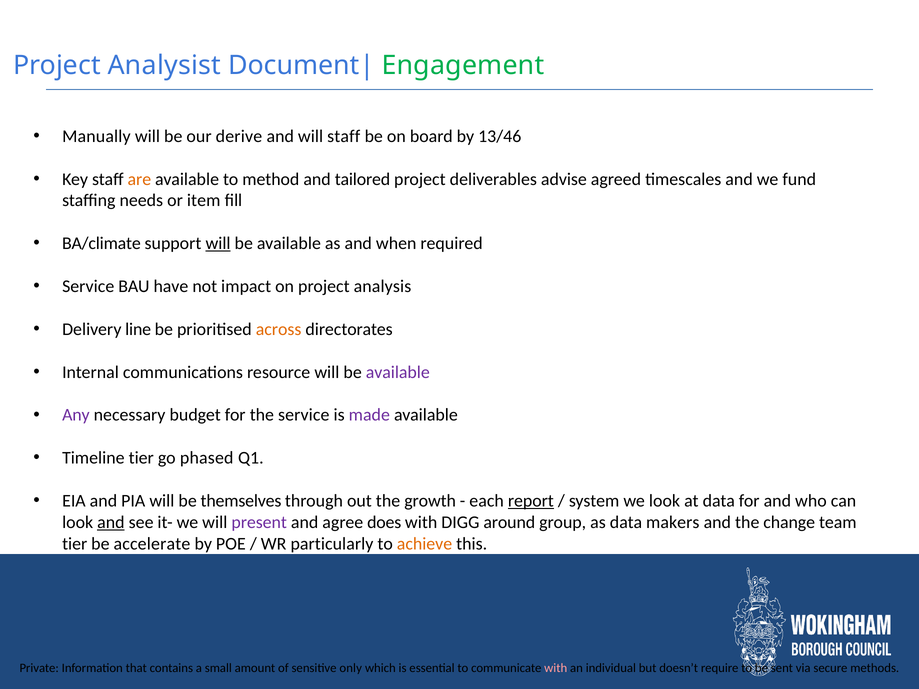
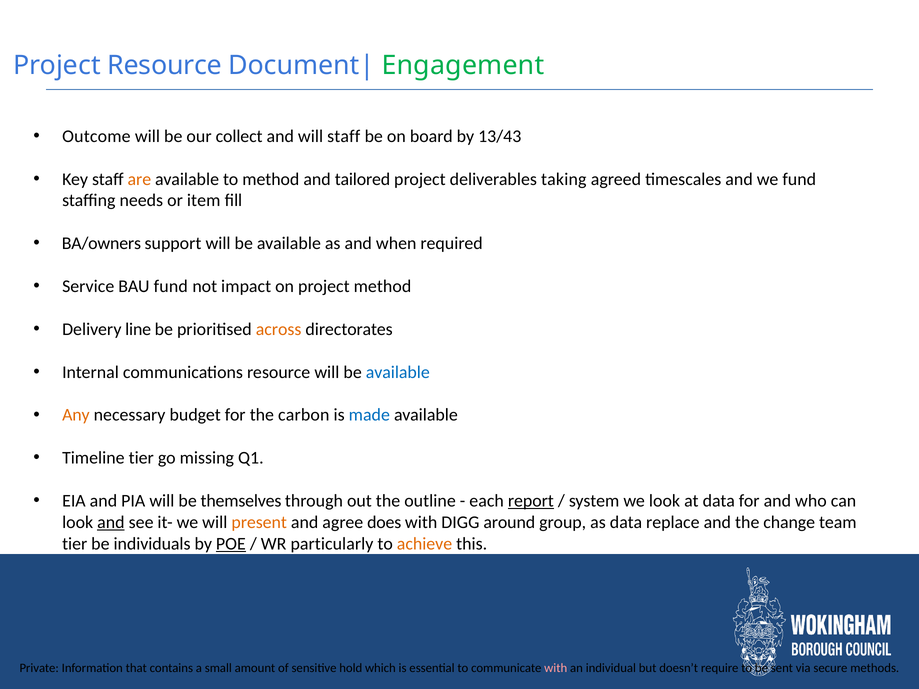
Project Analysist: Analysist -> Resource (165, 66)
Manually: Manually -> Outcome (96, 136)
derive: derive -> collect (239, 136)
13/46: 13/46 -> 13/43 (500, 136)
advise: advise -> taking (564, 179)
BA/climate: BA/climate -> BA/owners (101, 244)
will underline: present -> none (218, 244)
BAU have: have -> fund (171, 286)
project analysis: analysis -> method (382, 286)
available colour: purple -> blue (398, 372)
Any colour: purple -> orange (76, 415)
the service: service -> carbon (304, 415)
made colour: purple -> blue (369, 415)
phased: phased -> missing (207, 458)
growth: growth -> outline (430, 501)
present colour: purple -> orange (259, 522)
makers: makers -> replace (673, 522)
accelerate: accelerate -> individuals (152, 544)
POE underline: none -> present (231, 544)
only: only -> hold (351, 668)
